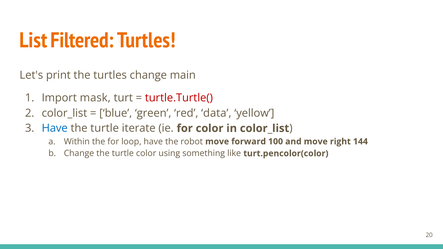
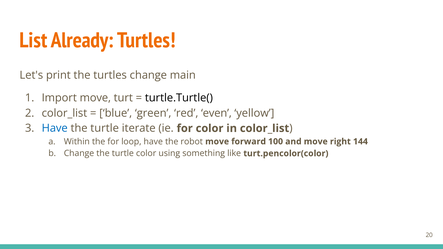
Filtered: Filtered -> Already (82, 40)
Import mask: mask -> move (95, 98)
turtle.Turtle( colour: red -> black (179, 98)
data: data -> even (216, 113)
